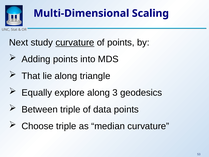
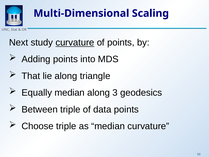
Equally explore: explore -> median (70, 93)
